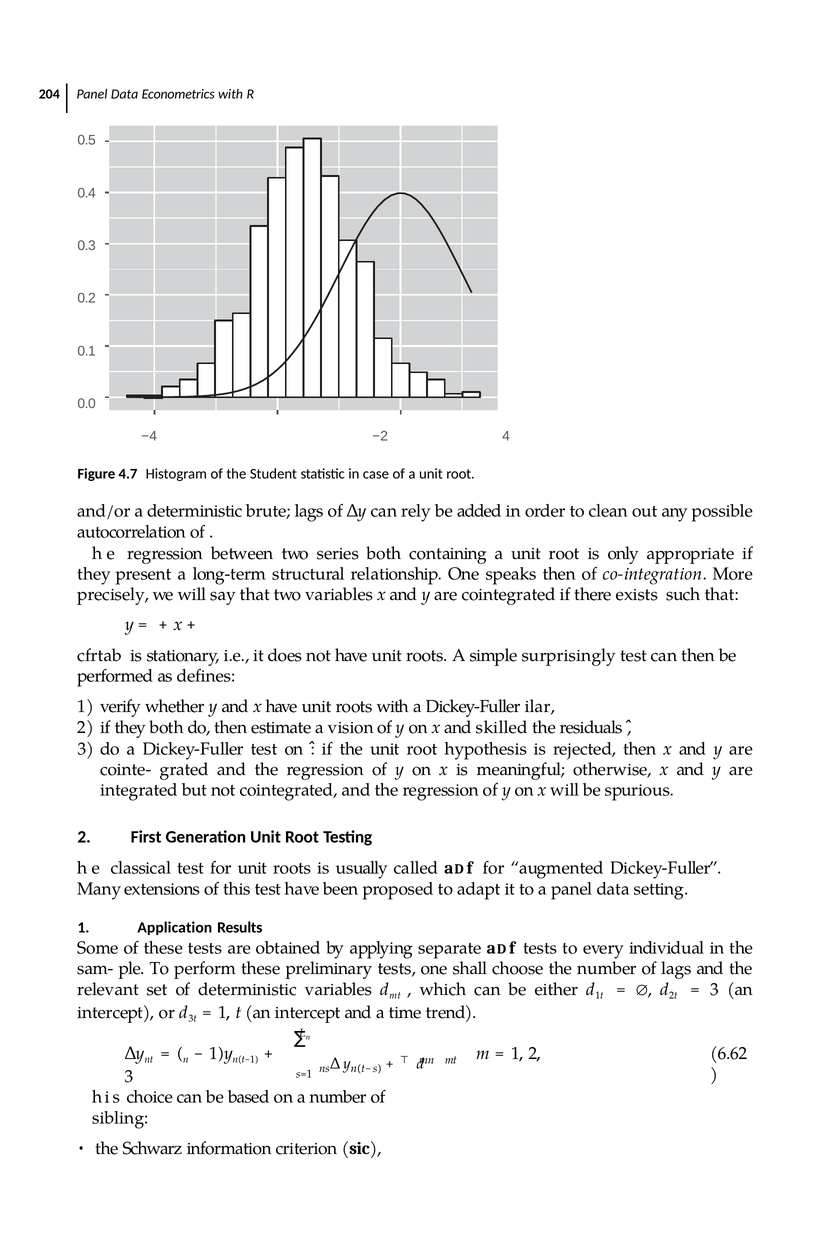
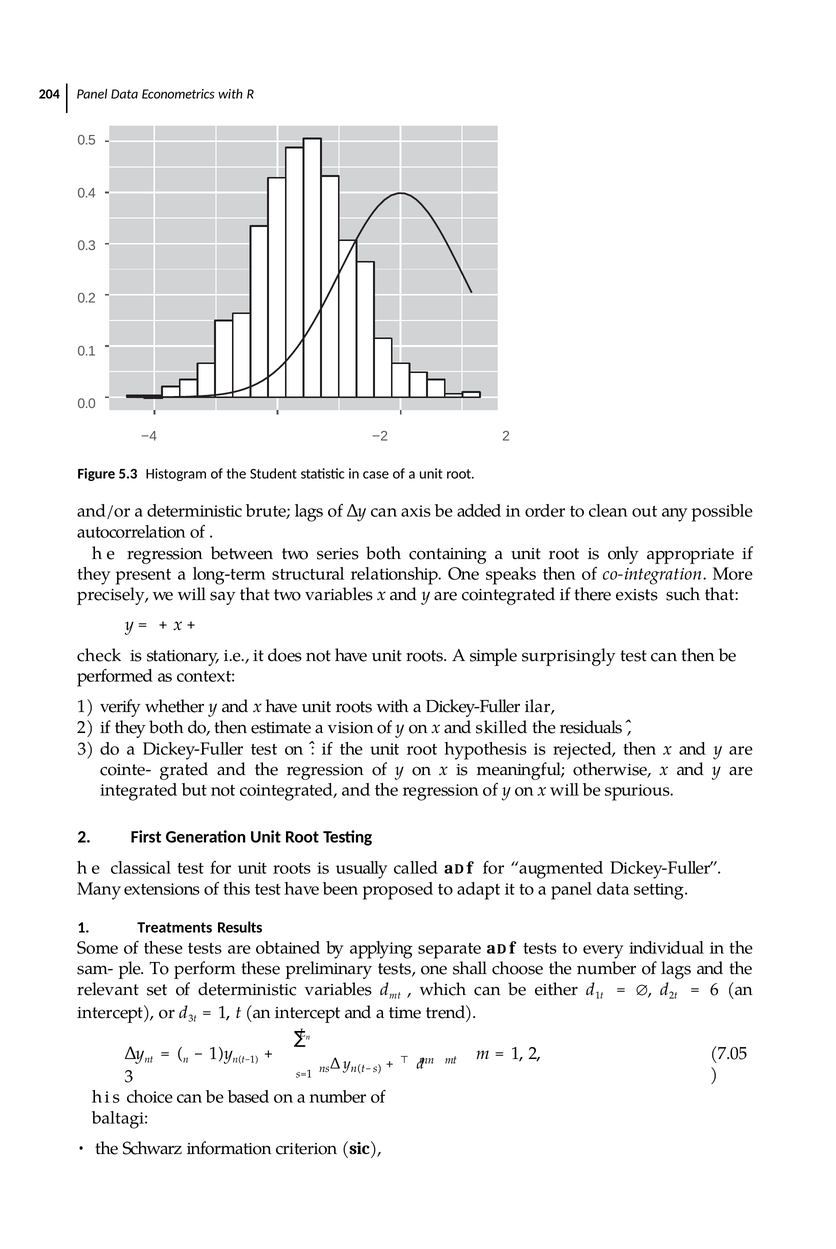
−2 4: 4 -> 2 (506, 436)
4.7: 4.7 -> 5.3 (128, 474)
rely: rely -> axis (416, 511)
cfrtab: cfrtab -> check (100, 655)
deﬁnes: deﬁnes -> context (206, 676)
Application: Application -> Treatments (175, 927)
3: 3 -> 6 (715, 989)
6.62: 6.62 -> 7.05 (729, 1053)
sibling: sibling -> baltagi (120, 1118)
